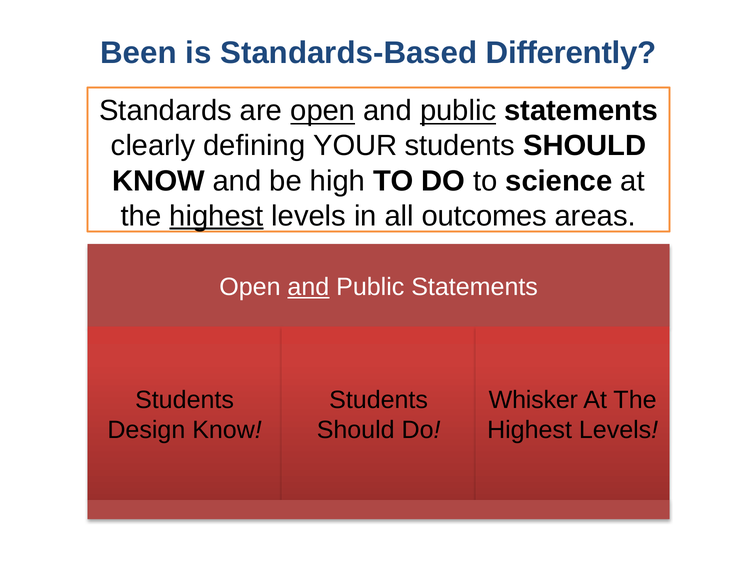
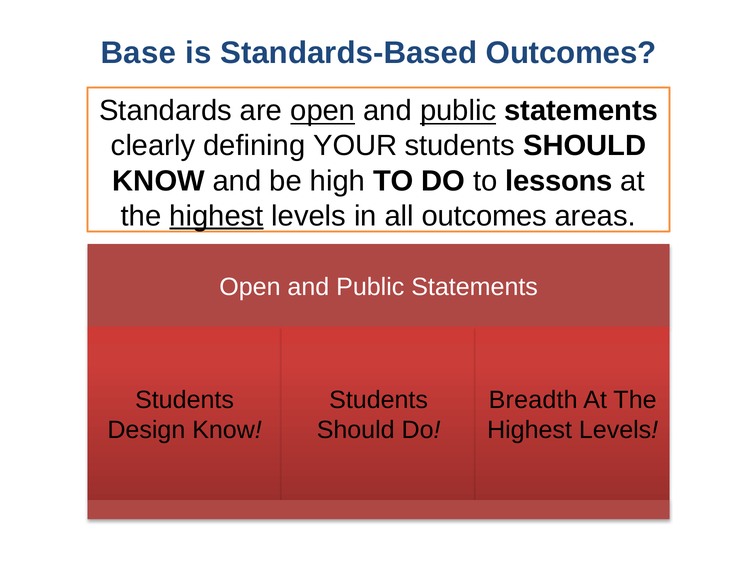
Been: Been -> Base (138, 53)
Standards-Based Differently: Differently -> Outcomes (571, 53)
science: science -> lessons (559, 181)
and underline: present -> none (308, 287)
Whisker: Whisker -> Breadth (533, 400)
